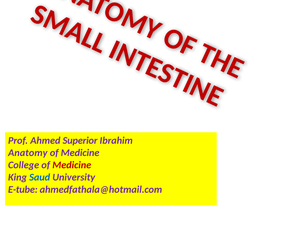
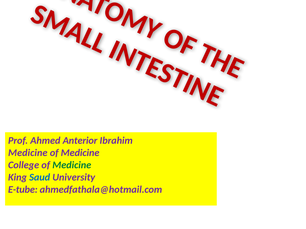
Superior: Superior -> Anterior (80, 141)
Anatomy: Anatomy -> Medicine (28, 153)
Medicine colour: red -> green (72, 165)
